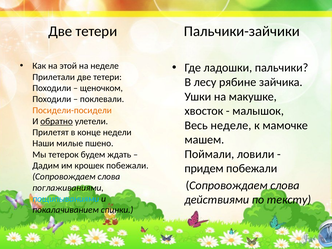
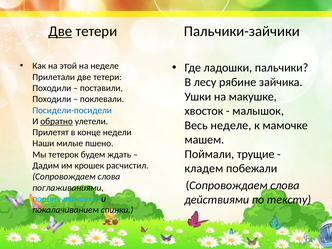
Две underline: none -> present (60, 31)
щеночком: щеночком -> поставили (101, 88)
Посидели-посидели colour: orange -> blue (72, 110)
ловили: ловили -> трущие (256, 154)
крошек побежали: побежали -> расчистил (127, 166)
придем: придем -> кладем (204, 168)
